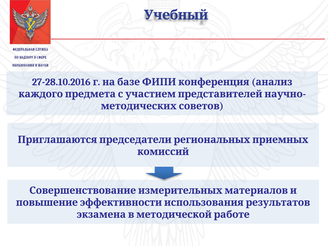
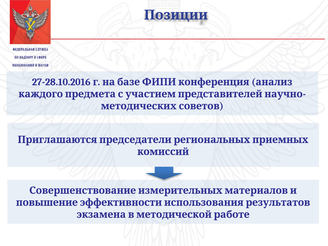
Учебный: Учебный -> Позиции (176, 15)
